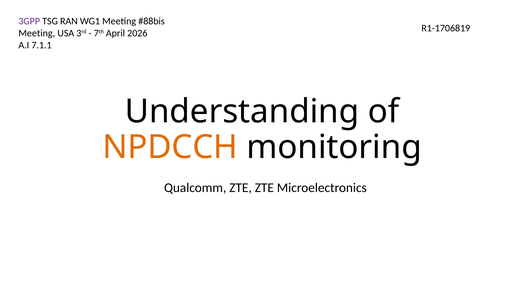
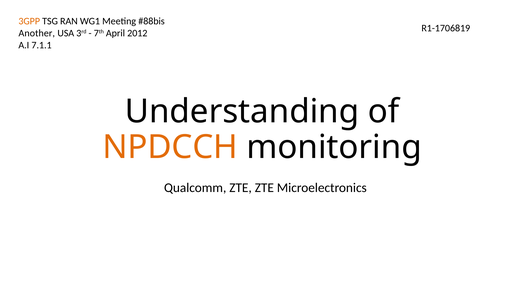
3GPP colour: purple -> orange (29, 21)
Meeting: Meeting -> Another (37, 33)
2026: 2026 -> 2012 (137, 33)
